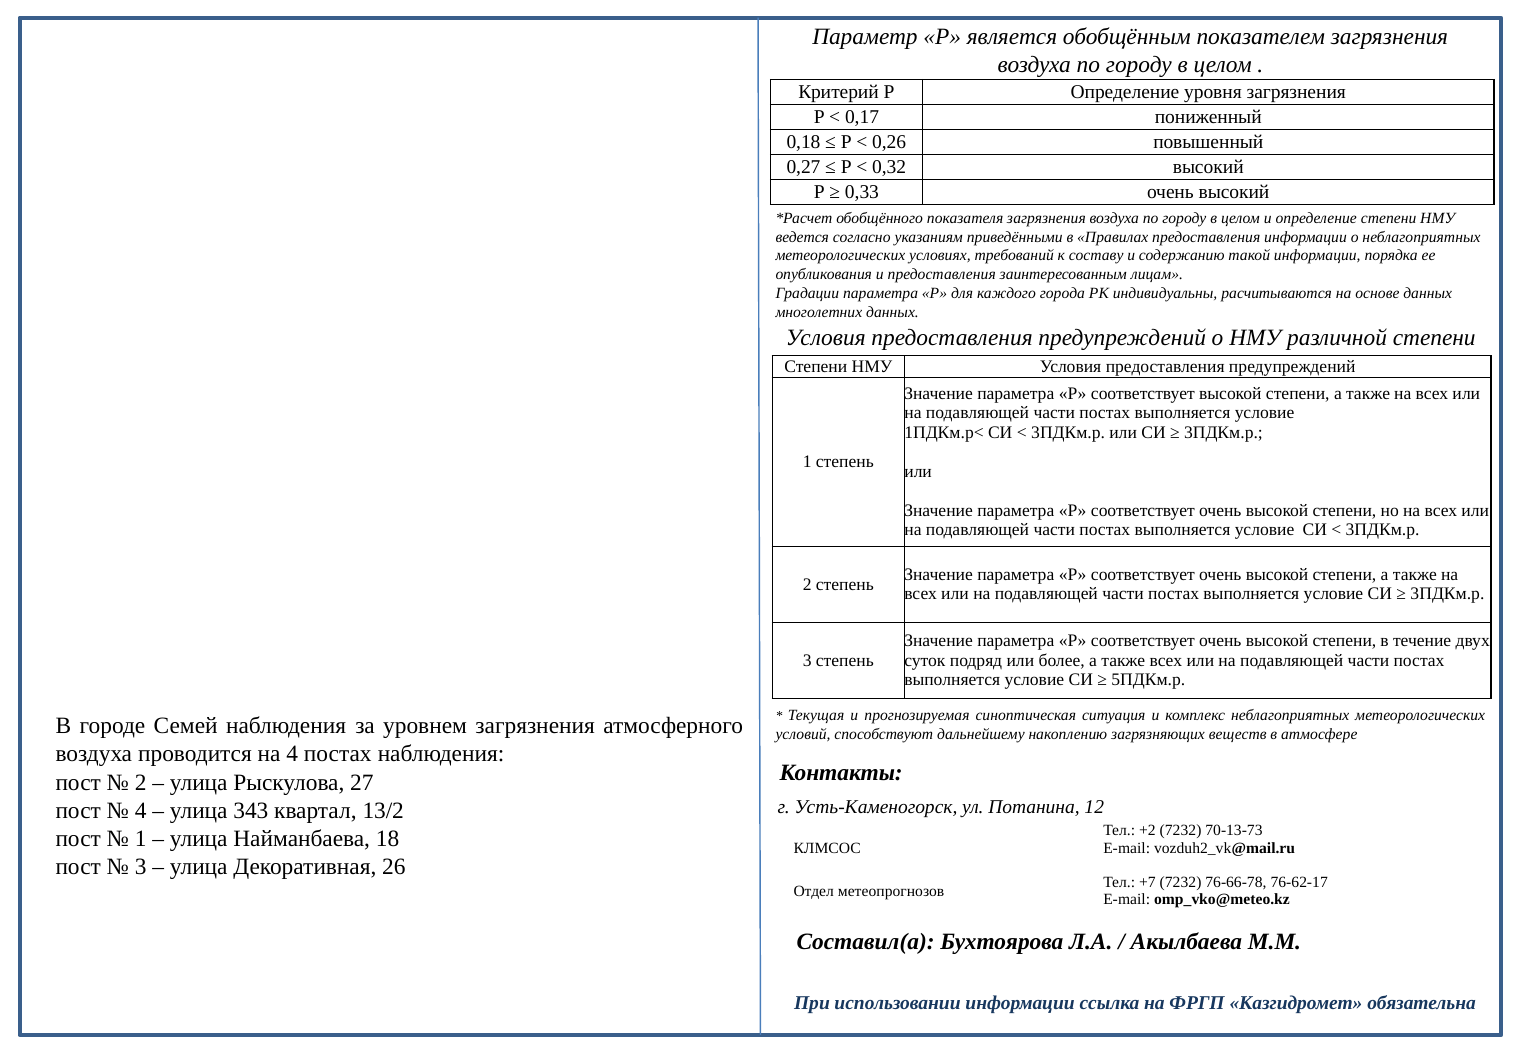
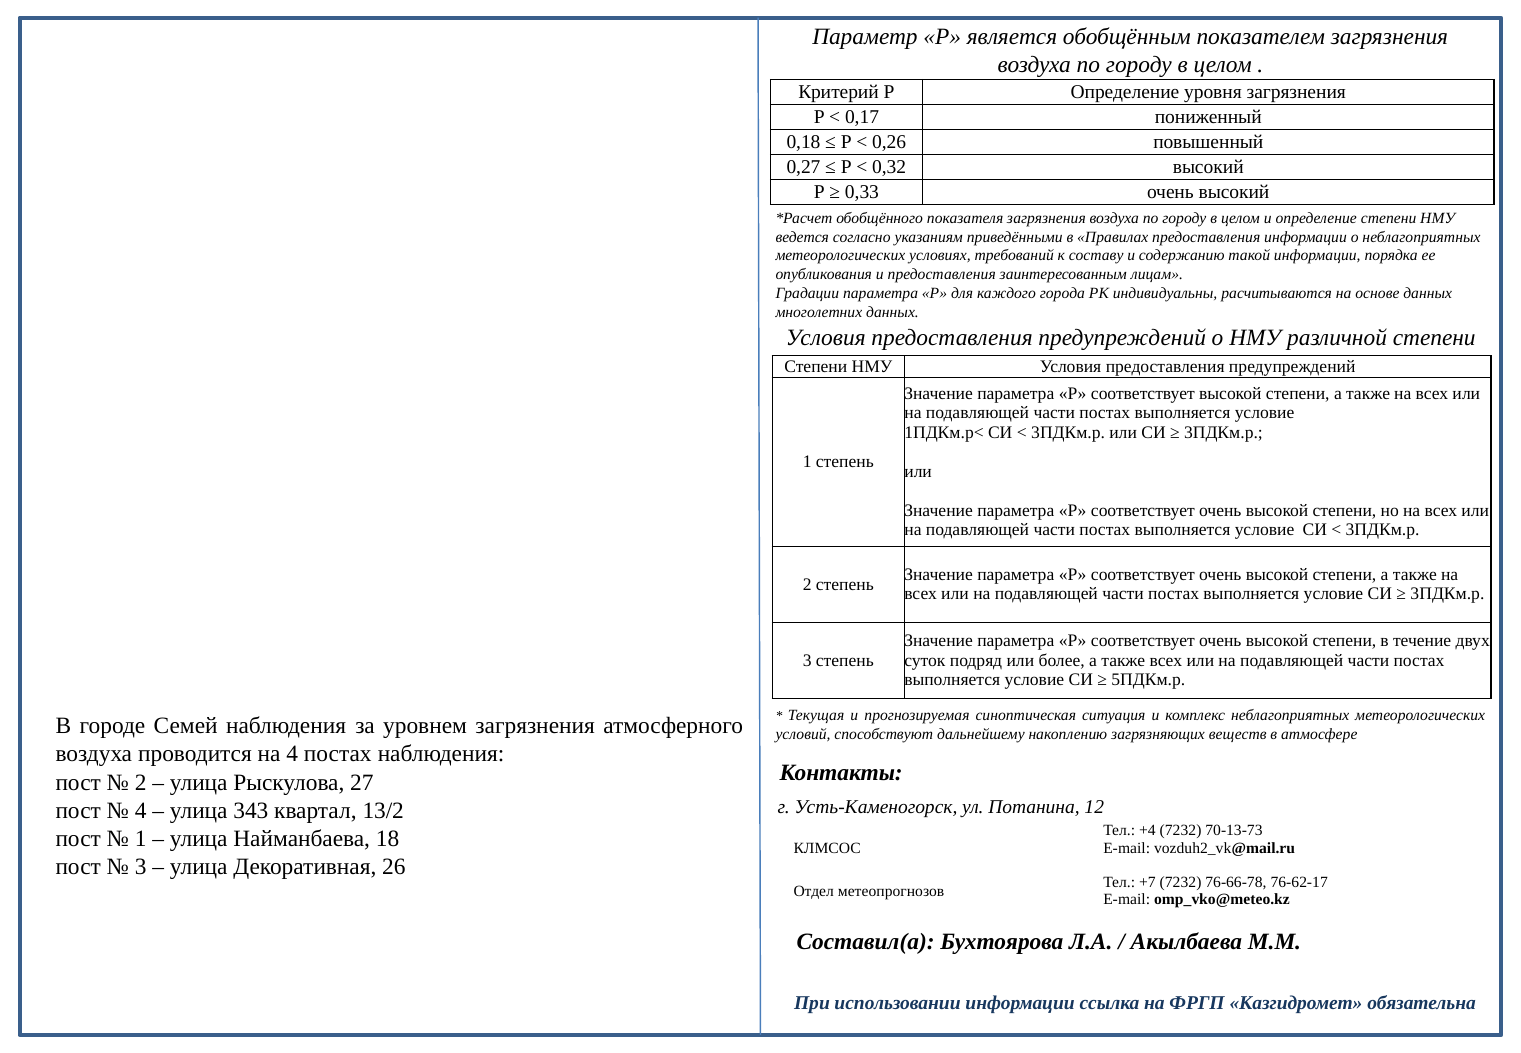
+2: +2 -> +4 (1147, 831)
